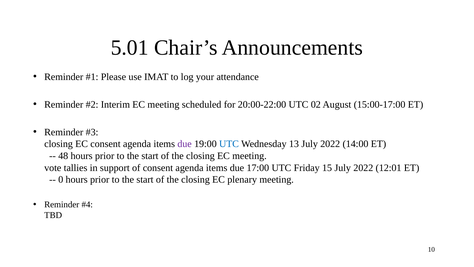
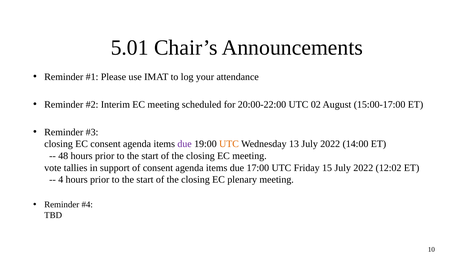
UTC colour: blue -> orange (229, 144)
12:01: 12:01 -> 12:02 (389, 168)
0: 0 -> 4 (61, 179)
